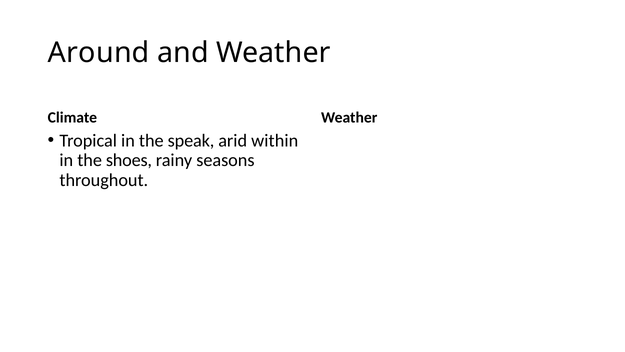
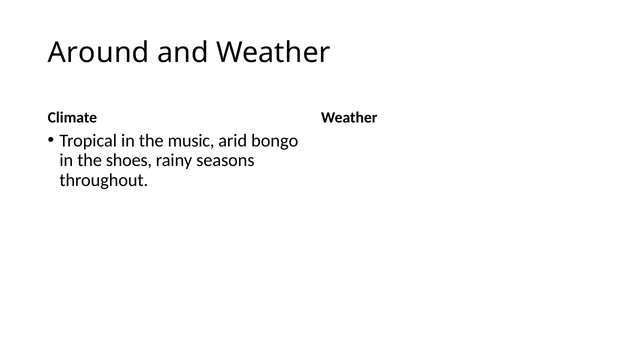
speak: speak -> music (191, 141)
within: within -> bongo (275, 141)
